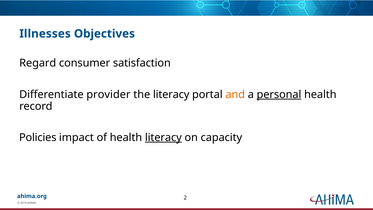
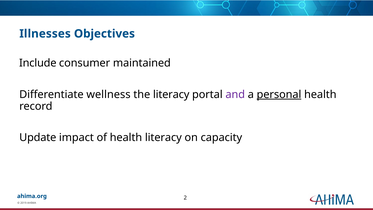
Regard: Regard -> Include (38, 63)
satisfaction: satisfaction -> maintained (142, 63)
provider: provider -> wellness (108, 94)
and colour: orange -> purple (235, 94)
Policies: Policies -> Update (38, 137)
literacy underline: present -> none (163, 137)
